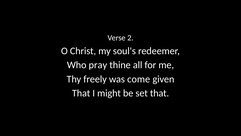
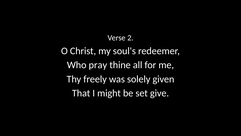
come: come -> solely (139, 79)
set that: that -> give (160, 93)
